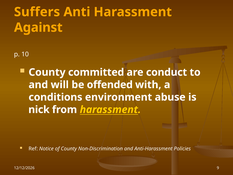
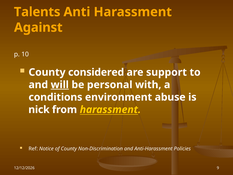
Suffers: Suffers -> Talents (37, 12)
committed: committed -> considered (96, 72)
conduct: conduct -> support (166, 72)
will underline: none -> present (60, 85)
offended: offended -> personal (110, 85)
